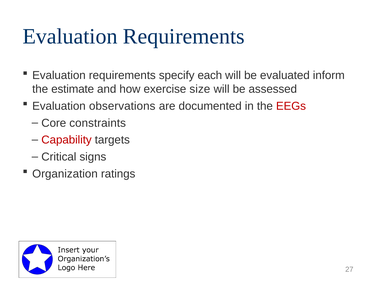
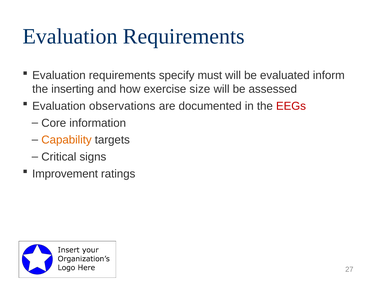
each: each -> must (210, 75)
estimate: estimate -> inserting (73, 89)
constraints: constraints -> information (98, 123)
Capability colour: red -> orange (67, 140)
Organization: Organization -> Improvement (65, 174)
